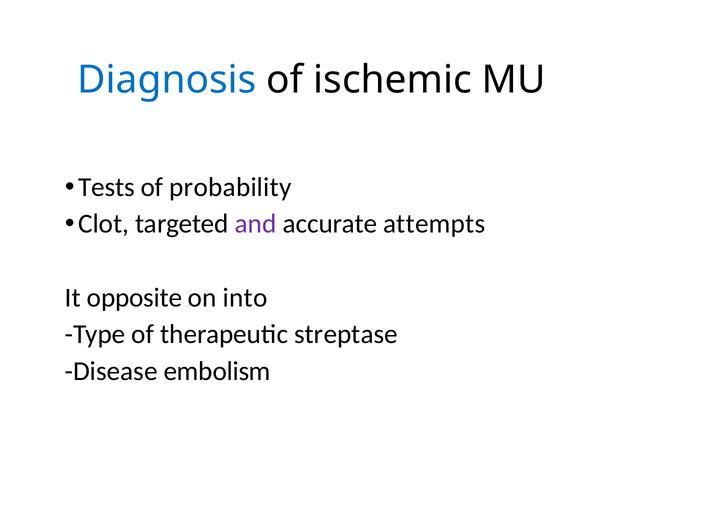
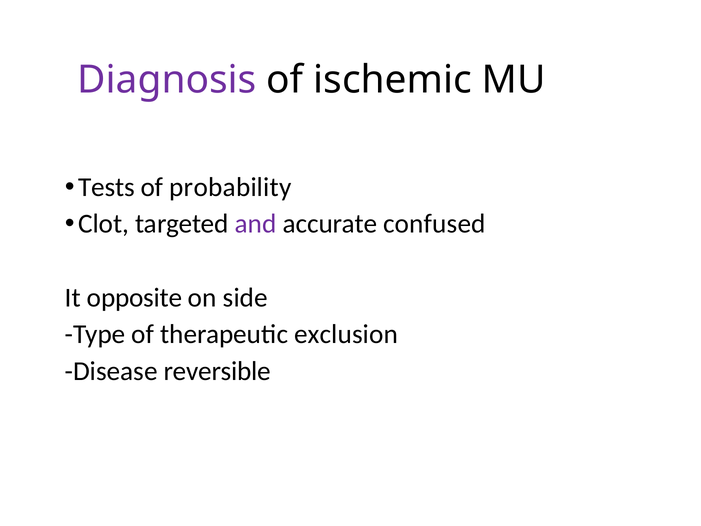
Diagnosis colour: blue -> purple (167, 80)
attempts: attempts -> confused (434, 224)
into: into -> side (245, 297)
streptase: streptase -> exclusion (346, 334)
embolism: embolism -> reversible (217, 371)
